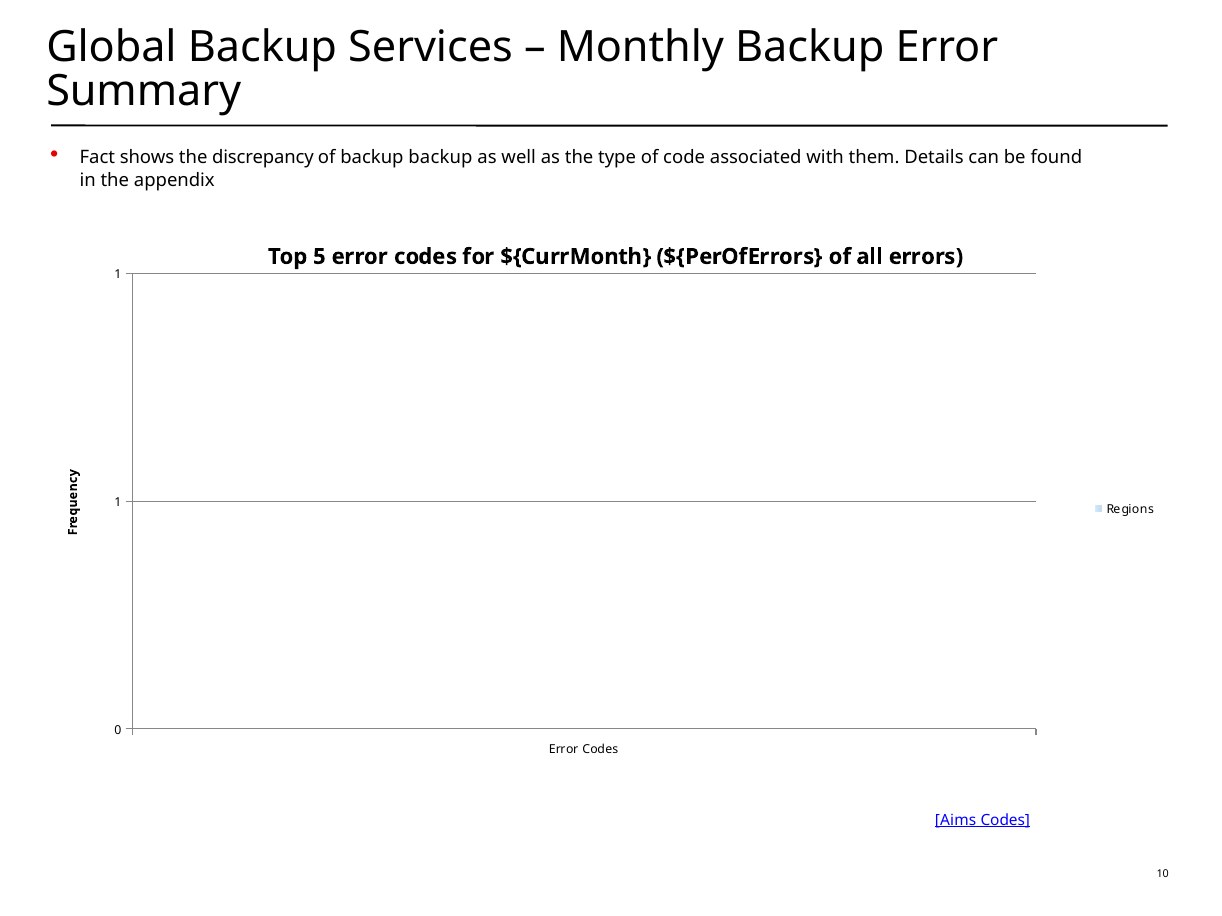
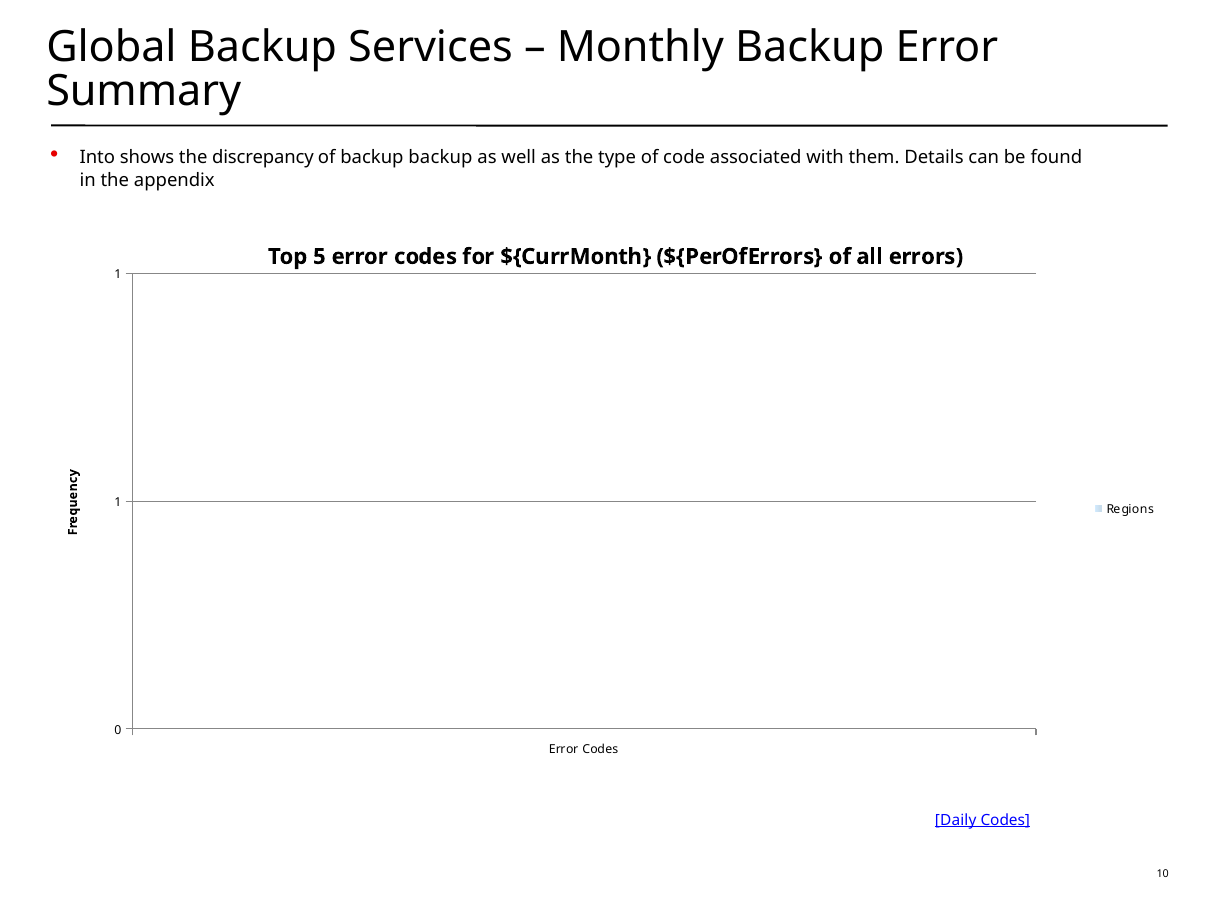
Fact: Fact -> Into (97, 158)
Aims: Aims -> Daily (956, 820)
